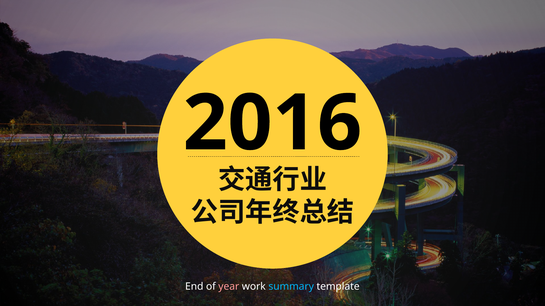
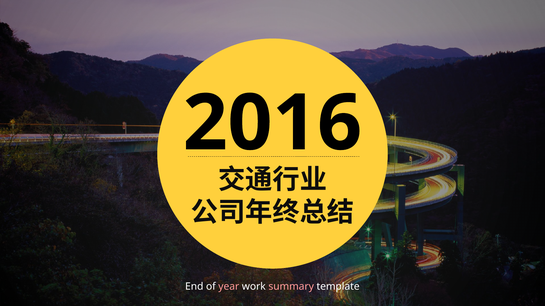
summary colour: light blue -> pink (291, 287)
